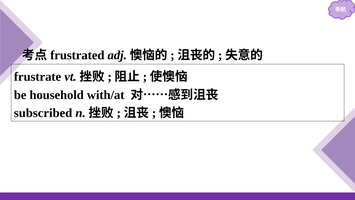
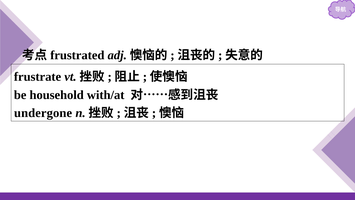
subscribed: subscribed -> undergone (43, 113)
